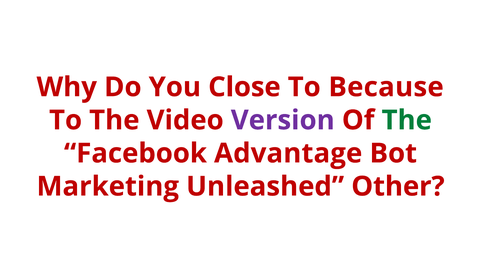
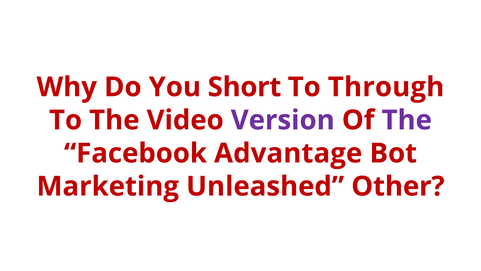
Close: Close -> Short (245, 87)
Because: Because -> Through (386, 87)
The colour: green -> purple (407, 120)
